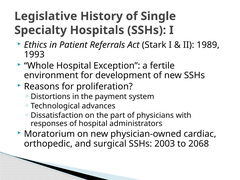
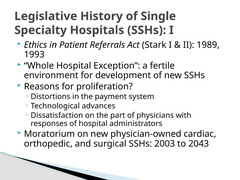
2068: 2068 -> 2043 (199, 144)
